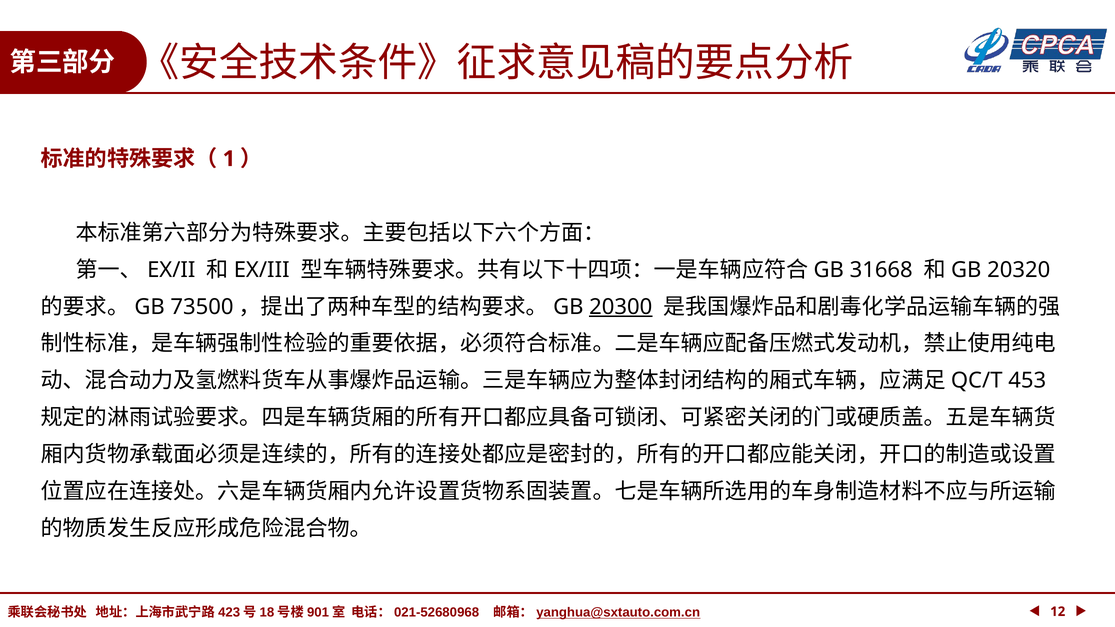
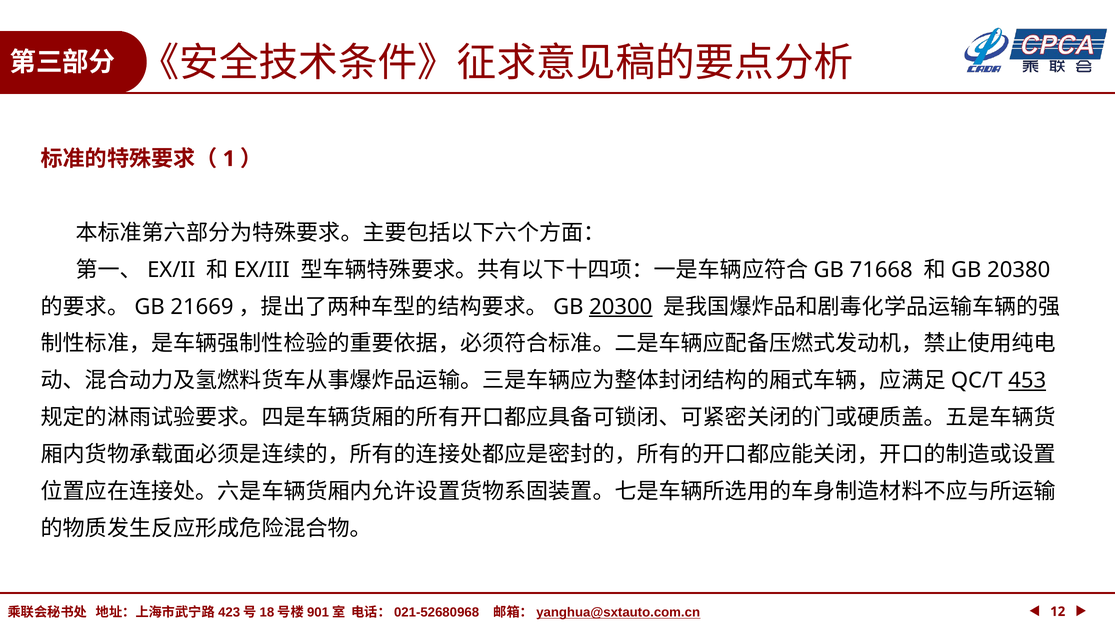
31668: 31668 -> 71668 (881, 270)
20320: 20320 -> 20380 (1019, 270)
73500: 73500 -> 21669 (202, 307)
453 underline: none -> present (1027, 381)
